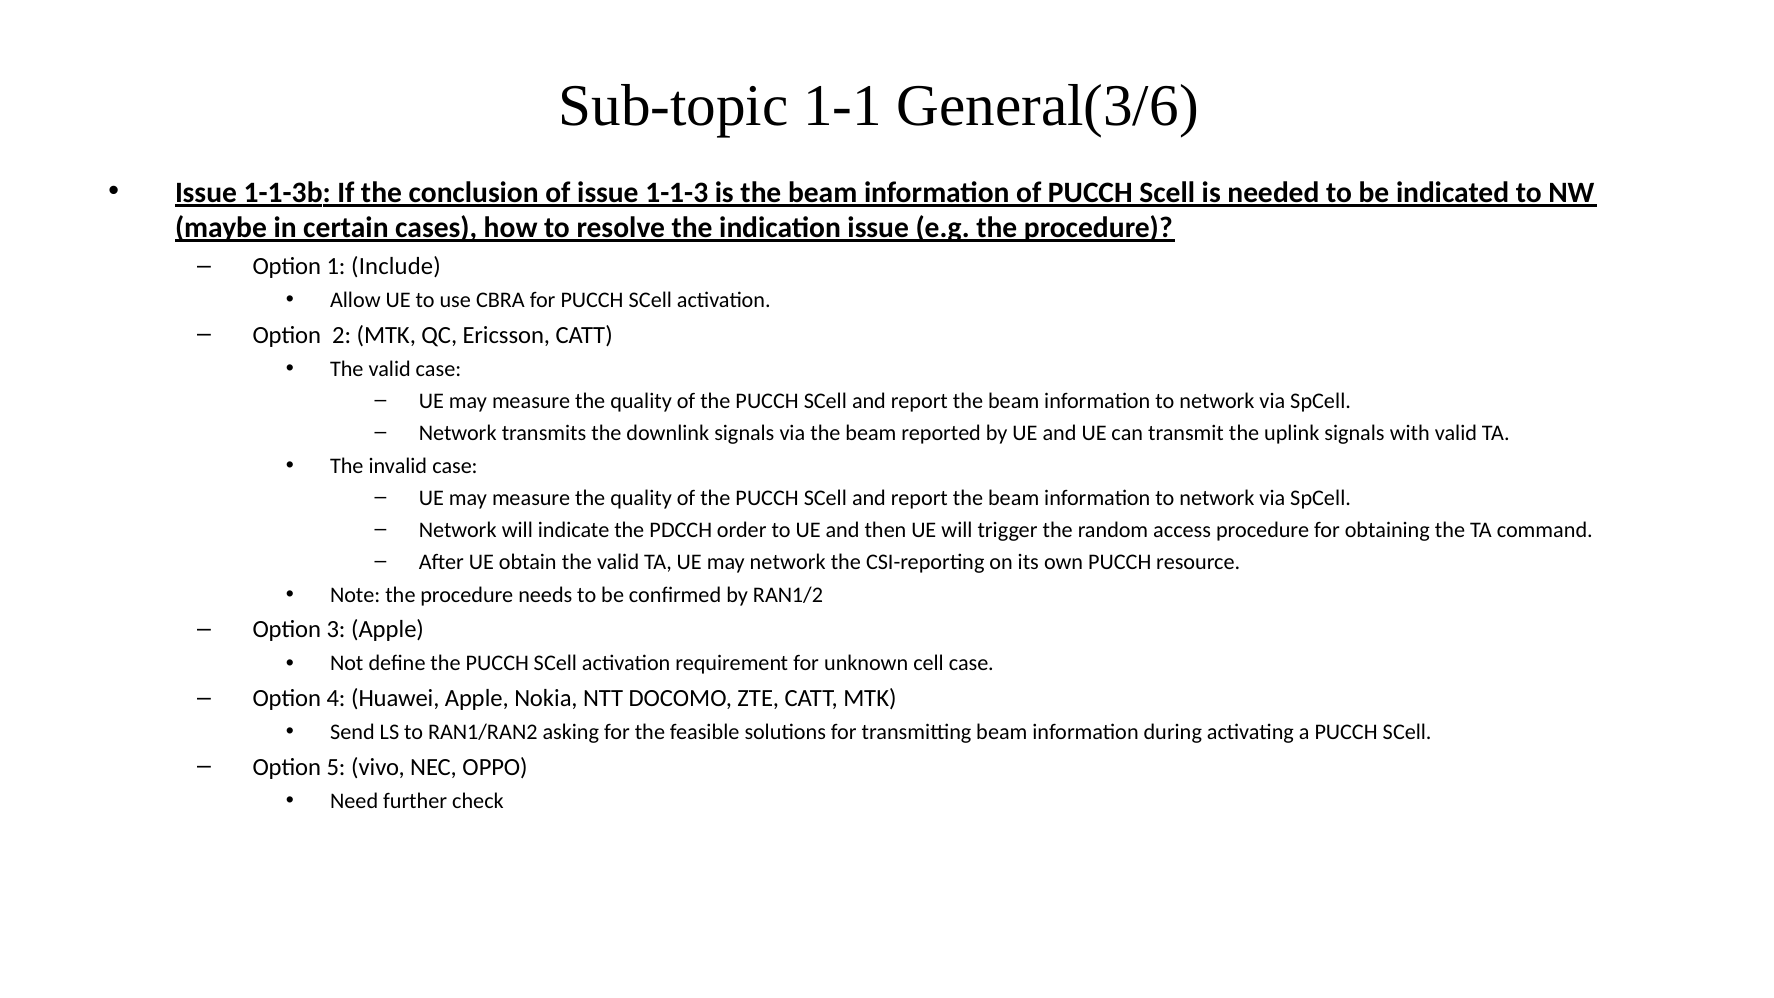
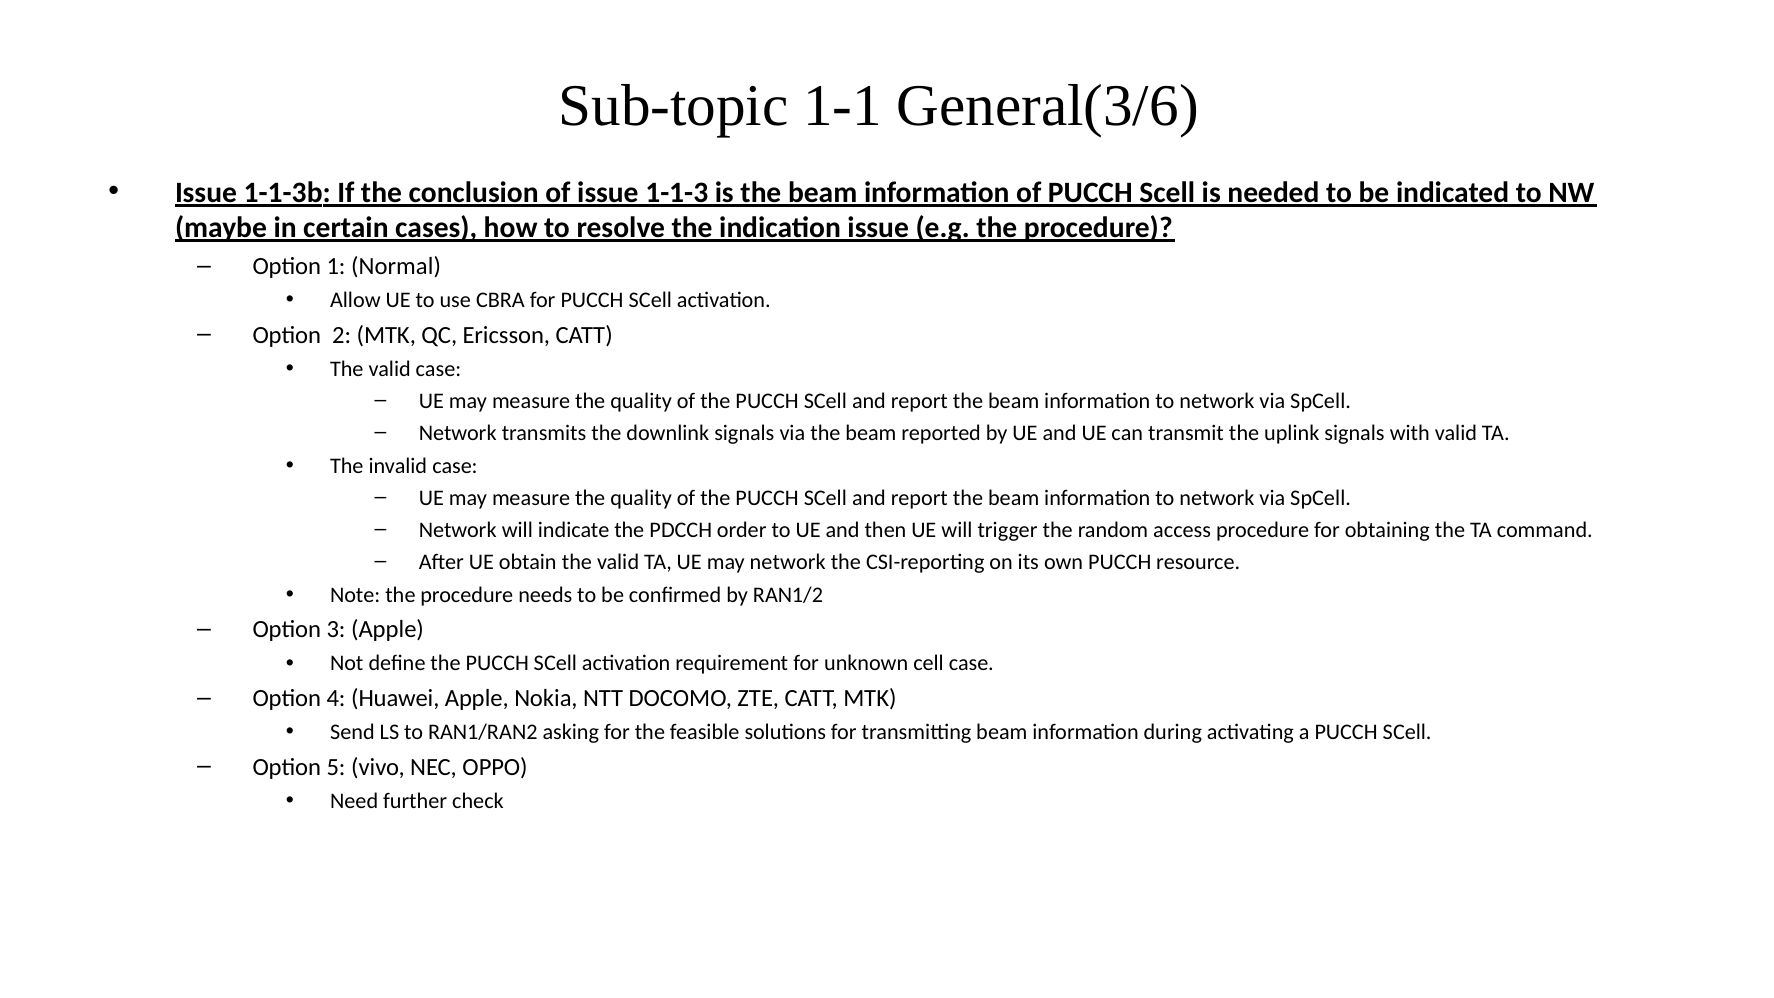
Include: Include -> Normal (396, 266)
